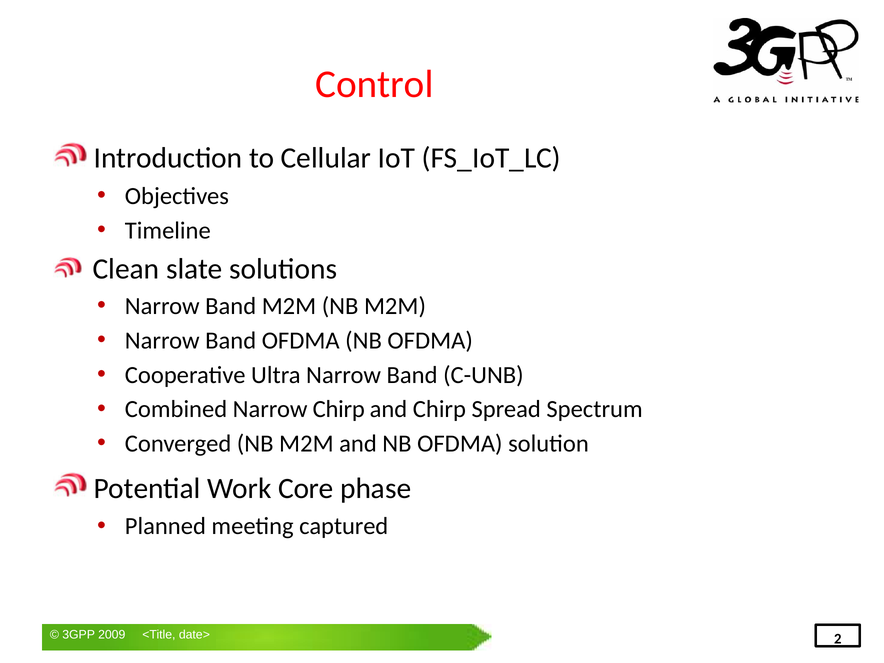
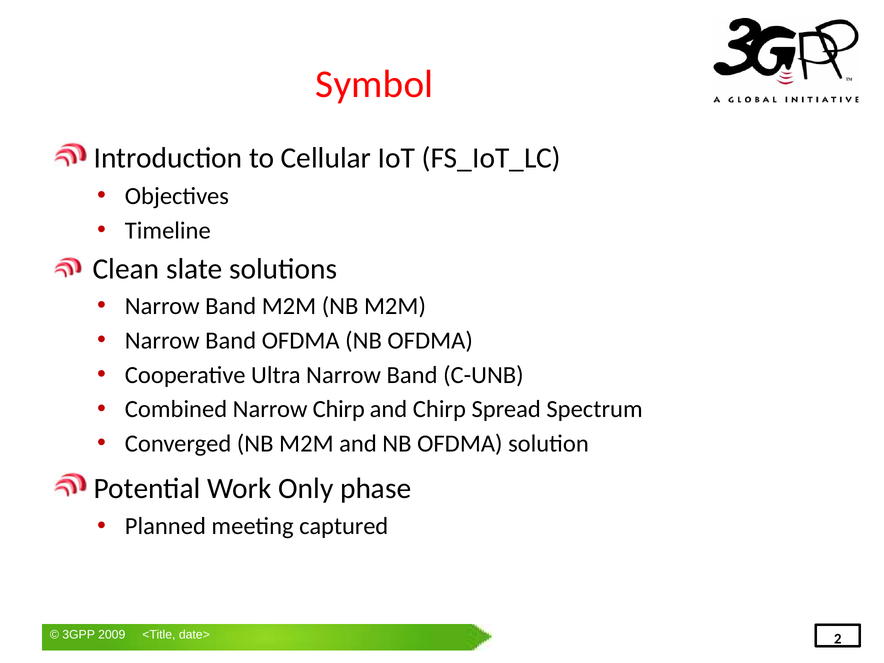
Control: Control -> Symbol (374, 85)
Core: Core -> Only (306, 488)
